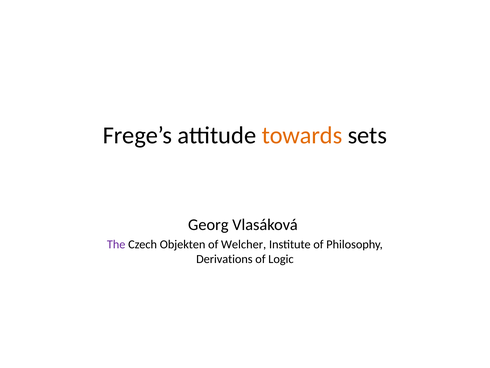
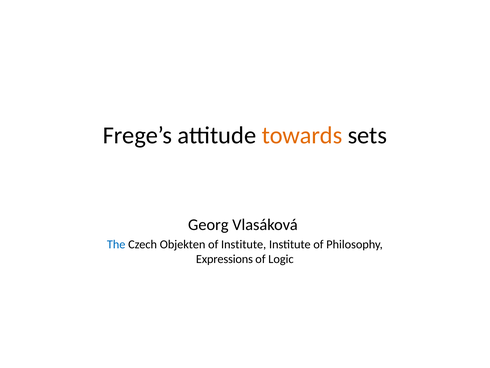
The colour: purple -> blue (116, 244)
of Welcher: Welcher -> Institute (244, 244)
Derivations: Derivations -> Expressions (224, 259)
